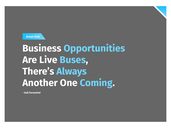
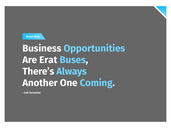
Live: Live -> Erat (48, 60)
